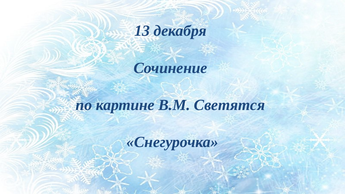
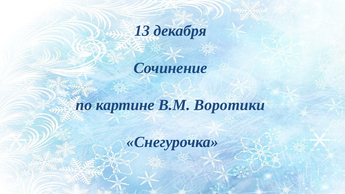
Светятся: Светятся -> Воротики (229, 105)
